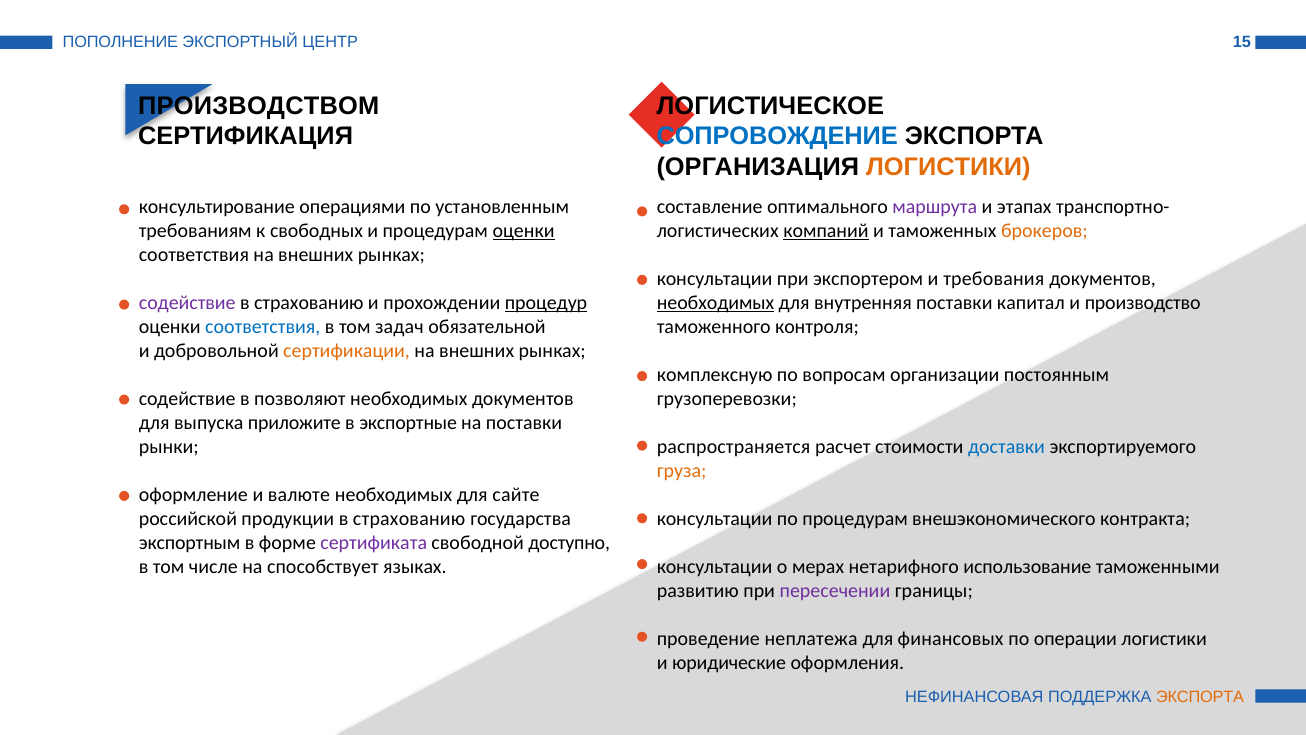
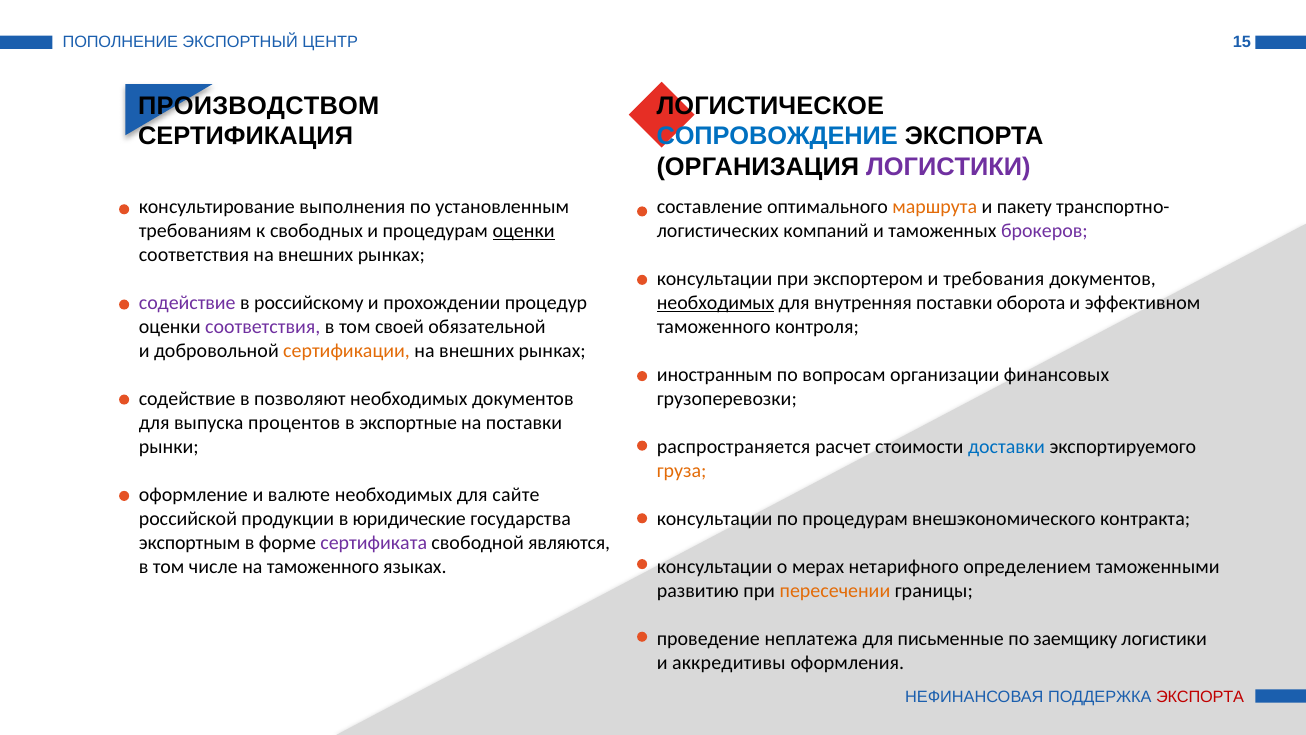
ЛОГИСТИКИ colour: orange -> purple (948, 167)
операциями: операциями -> выполнения (352, 207)
маршрута colour: purple -> orange (935, 207)
этапах: этапах -> пакету (1024, 207)
компаний underline: present -> none (826, 231)
брокеров colour: orange -> purple (1044, 231)
страхованию: страхованию -> российскому (309, 303)
процедур underline: present -> none (546, 303)
капитал: капитал -> оборота (1031, 303)
производство: производство -> эффективном (1143, 303)
соответствия colour: blue -> purple (263, 327)
задач: задач -> своей (399, 327)
комплексную: комплексную -> иностранным (715, 375)
постоянным: постоянным -> финансовых (1057, 375)
приложите: приложите -> процентов (294, 423)
продукции в страхованию: страхованию -> юридические (409, 518)
доступно: доступно -> являются (569, 542)
на способствует: способствует -> таможенного (323, 566)
использование: использование -> определением (1027, 566)
пересечении colour: purple -> orange (835, 590)
финансовых: финансовых -> письменные (951, 638)
операции: операции -> заемщику (1075, 638)
юридические: юридические -> аккредитивы (729, 662)
ЭКСПОРТА colour: orange -> red (1200, 697)
